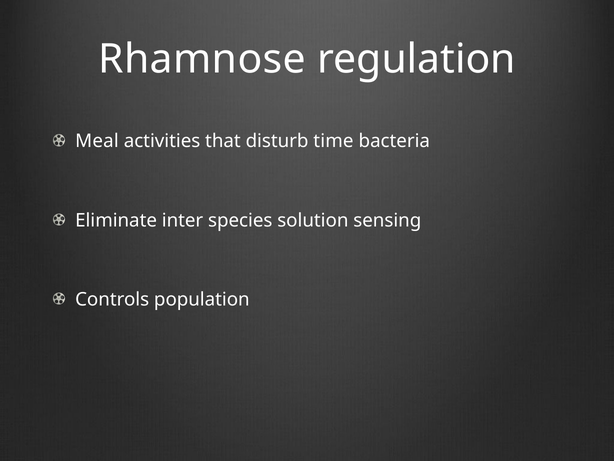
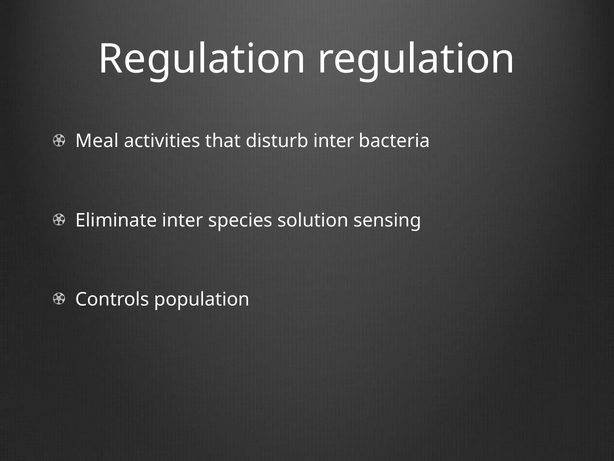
Rhamnose: Rhamnose -> Regulation (202, 59)
disturb time: time -> inter (334, 141)
